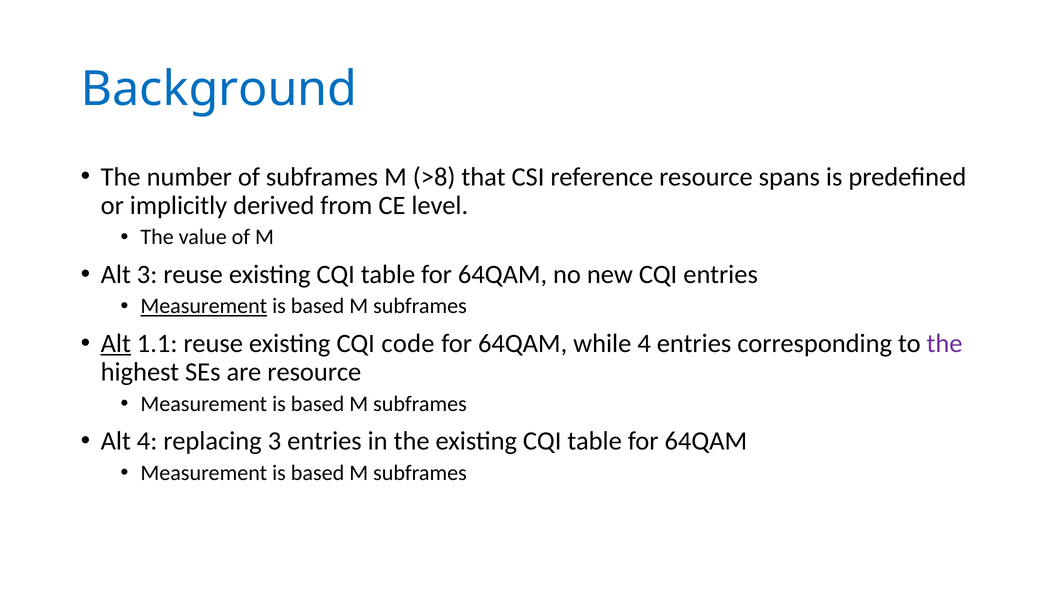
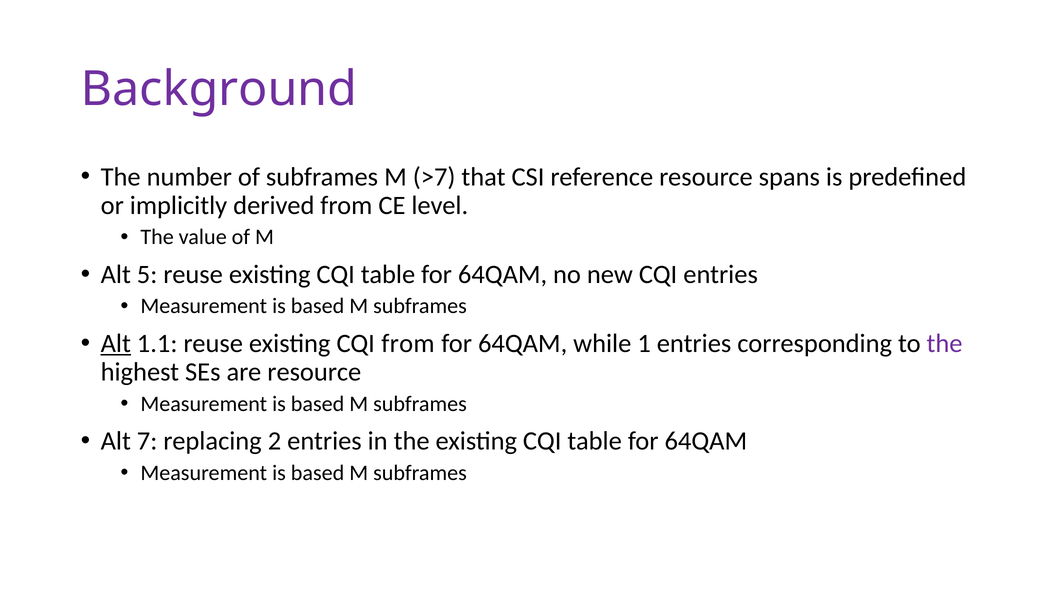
Background colour: blue -> purple (219, 89)
>8: >8 -> >7 (434, 177)
Alt 3: 3 -> 5 (147, 275)
Measurement underline: present -> none (204, 306)
CQI code: code -> from (408, 344)
while 4: 4 -> 1 (644, 344)
Alt 4: 4 -> 7 (147, 441)
replacing 3: 3 -> 2 (274, 441)
